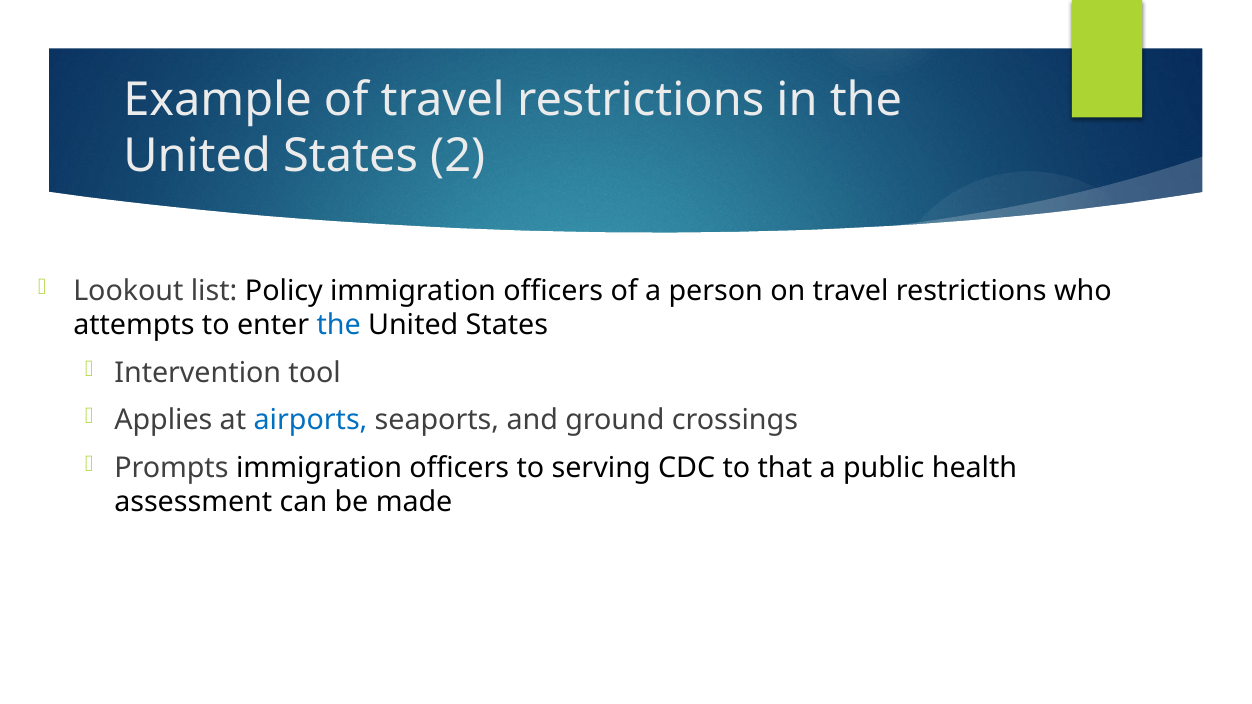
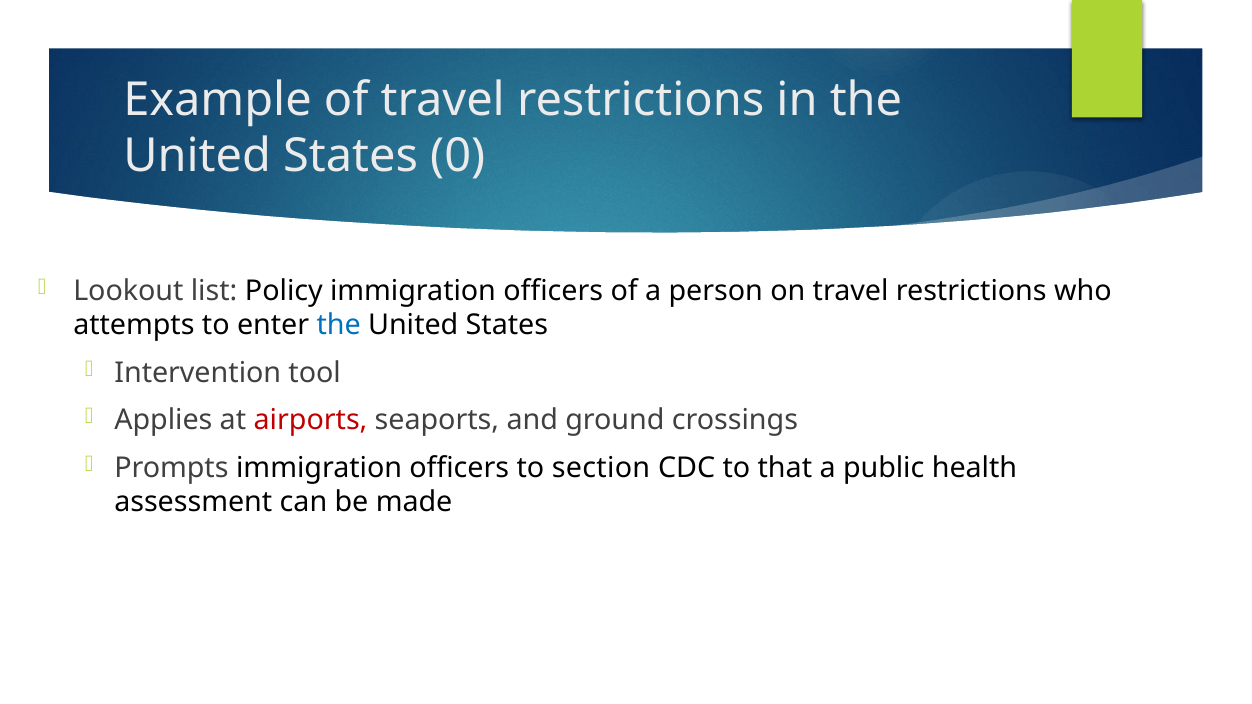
2: 2 -> 0 (458, 157)
airports colour: blue -> red (311, 421)
serving: serving -> section (601, 468)
